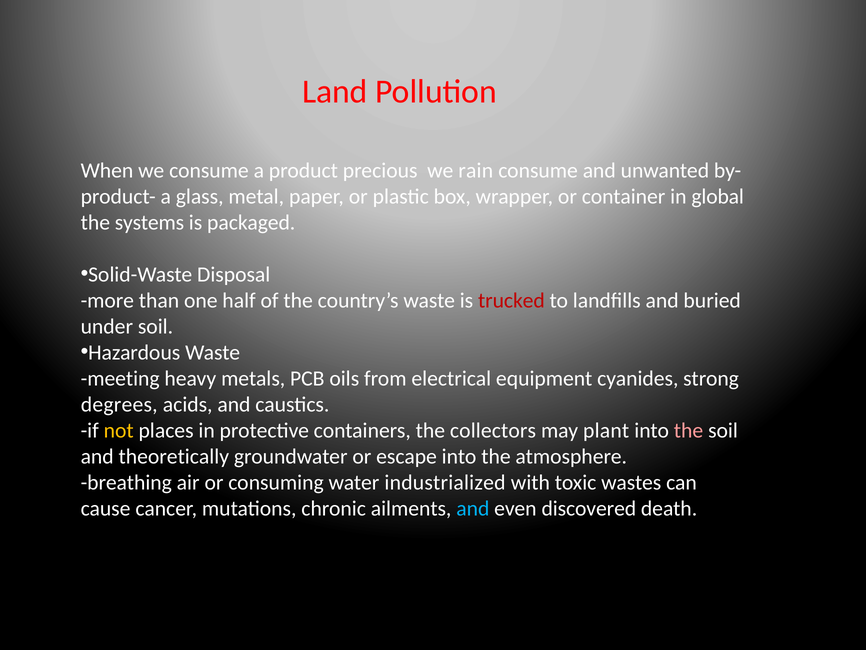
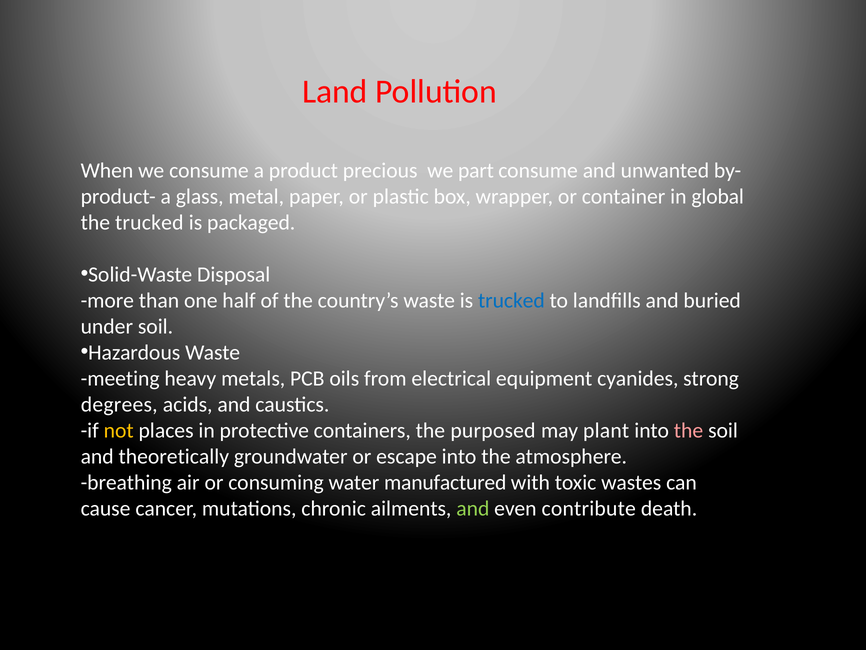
rain: rain -> part (476, 170)
the systems: systems -> trucked (149, 222)
trucked colour: red -> blue (511, 300)
collectors: collectors -> purposed (493, 430)
industrialized: industrialized -> manufactured (445, 482)
and colour: light blue -> light green (473, 508)
discovered: discovered -> contribute (589, 508)
